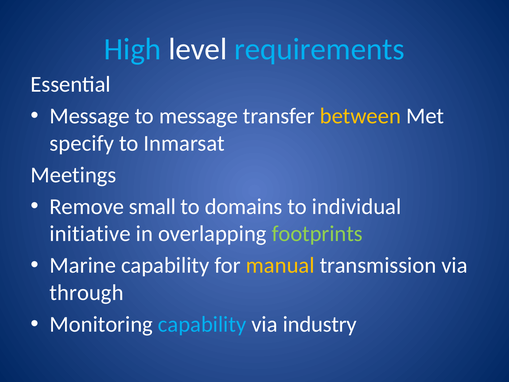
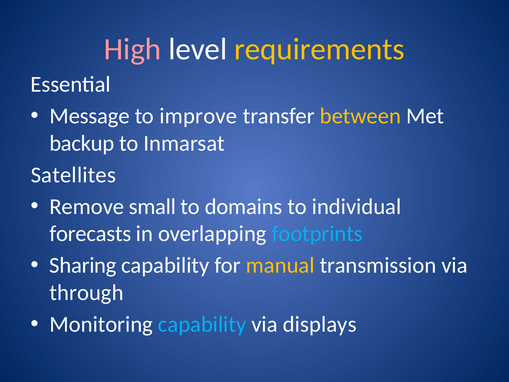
High colour: light blue -> pink (133, 49)
requirements colour: light blue -> yellow (319, 49)
to message: message -> improve (198, 116)
specify: specify -> backup (82, 143)
Meetings: Meetings -> Satellites (73, 175)
initiative: initiative -> forecasts (90, 234)
footprints colour: light green -> light blue (317, 234)
Marine: Marine -> Sharing (83, 265)
industry: industry -> displays (320, 324)
